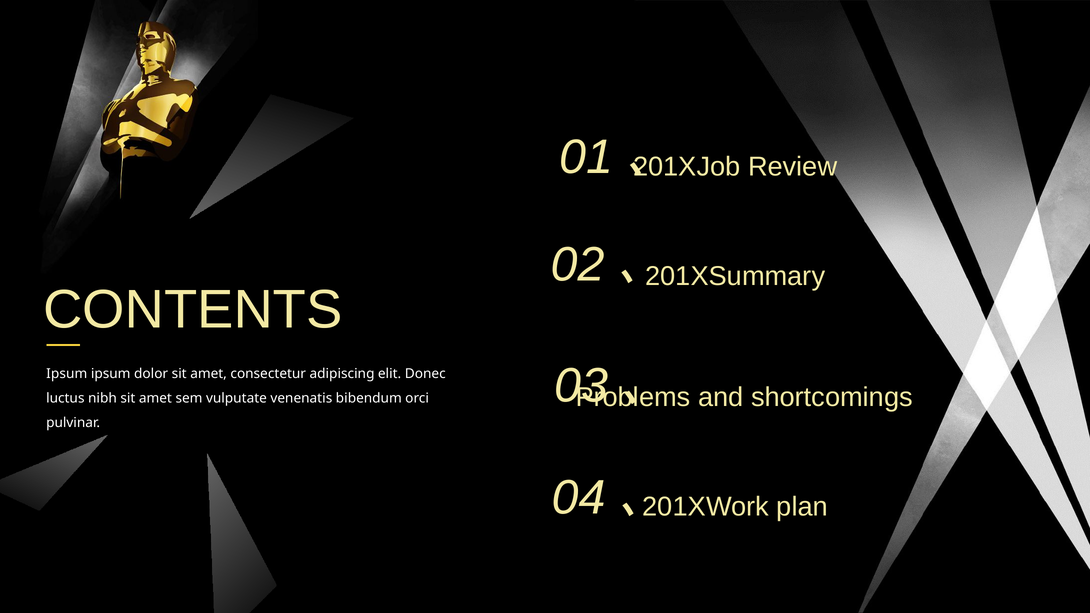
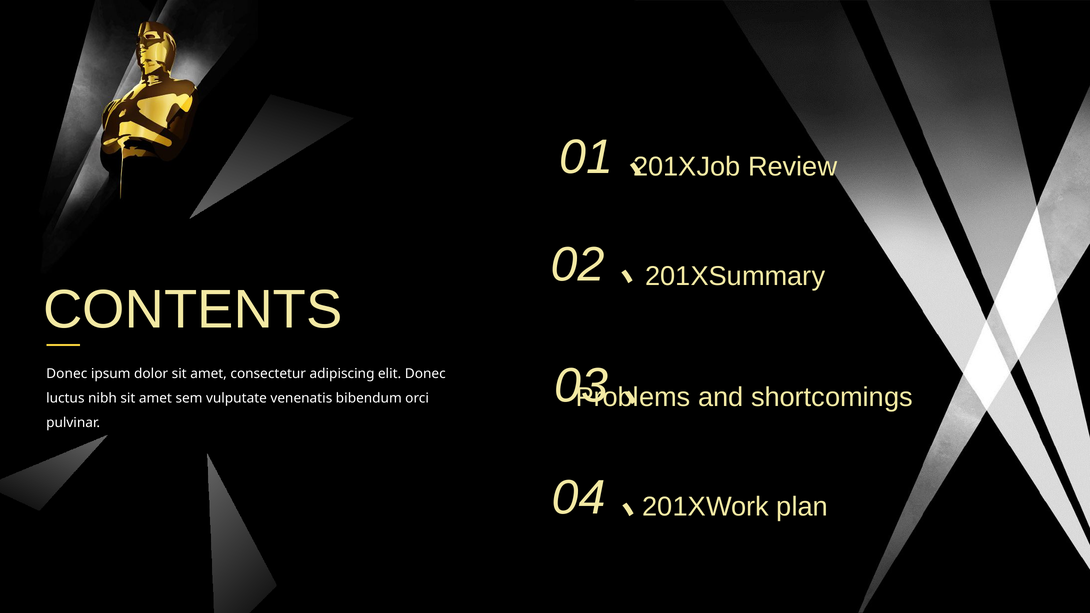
Ipsum: Ipsum -> Donec (67, 374)
